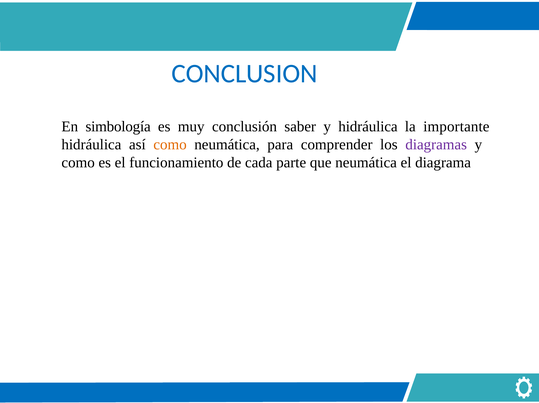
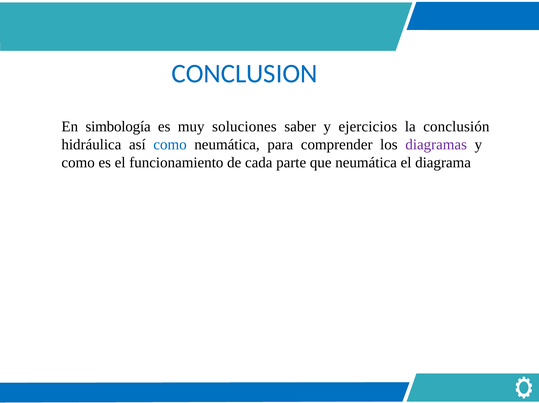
conclusión: conclusión -> soluciones (244, 127)
y hidráulica: hidráulica -> ejercicios (368, 127)
importante: importante -> conclusión (456, 127)
como colour: orange -> blue (170, 145)
